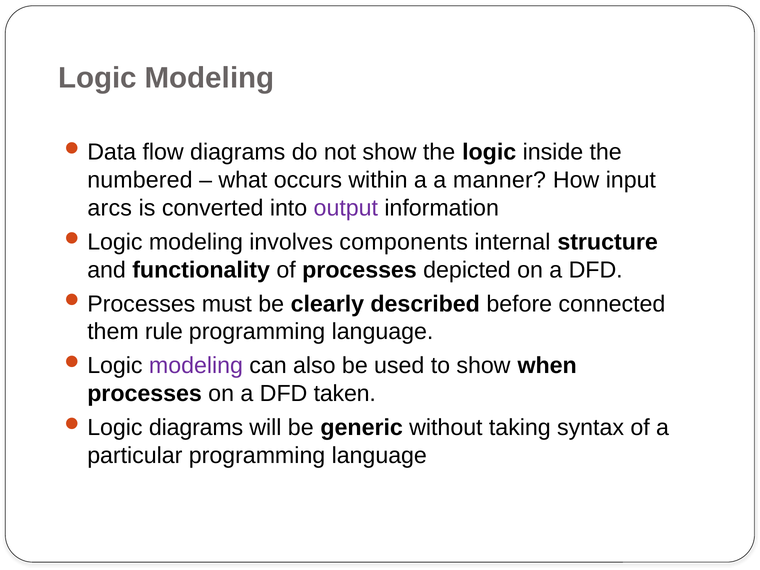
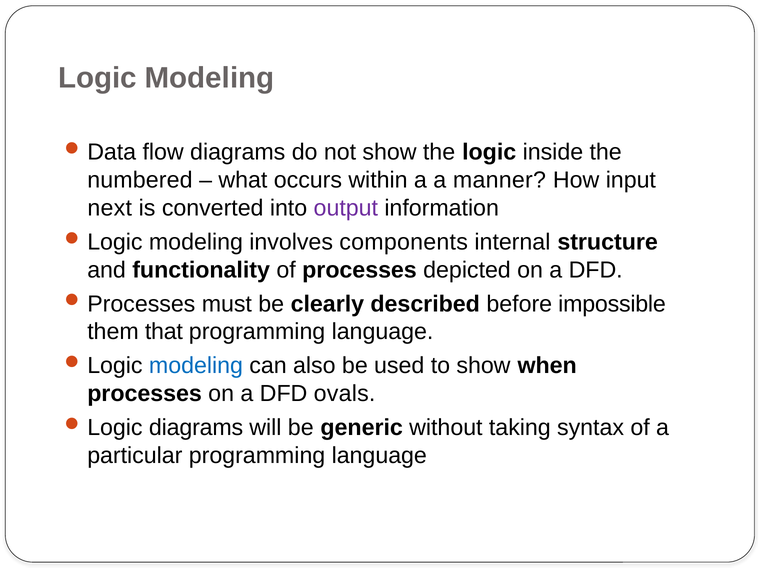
arcs: arcs -> next (110, 208)
connected: connected -> impossible (612, 304)
rule: rule -> that (164, 332)
modeling colour: purple -> blue (196, 366)
taken: taken -> ovals (345, 394)
